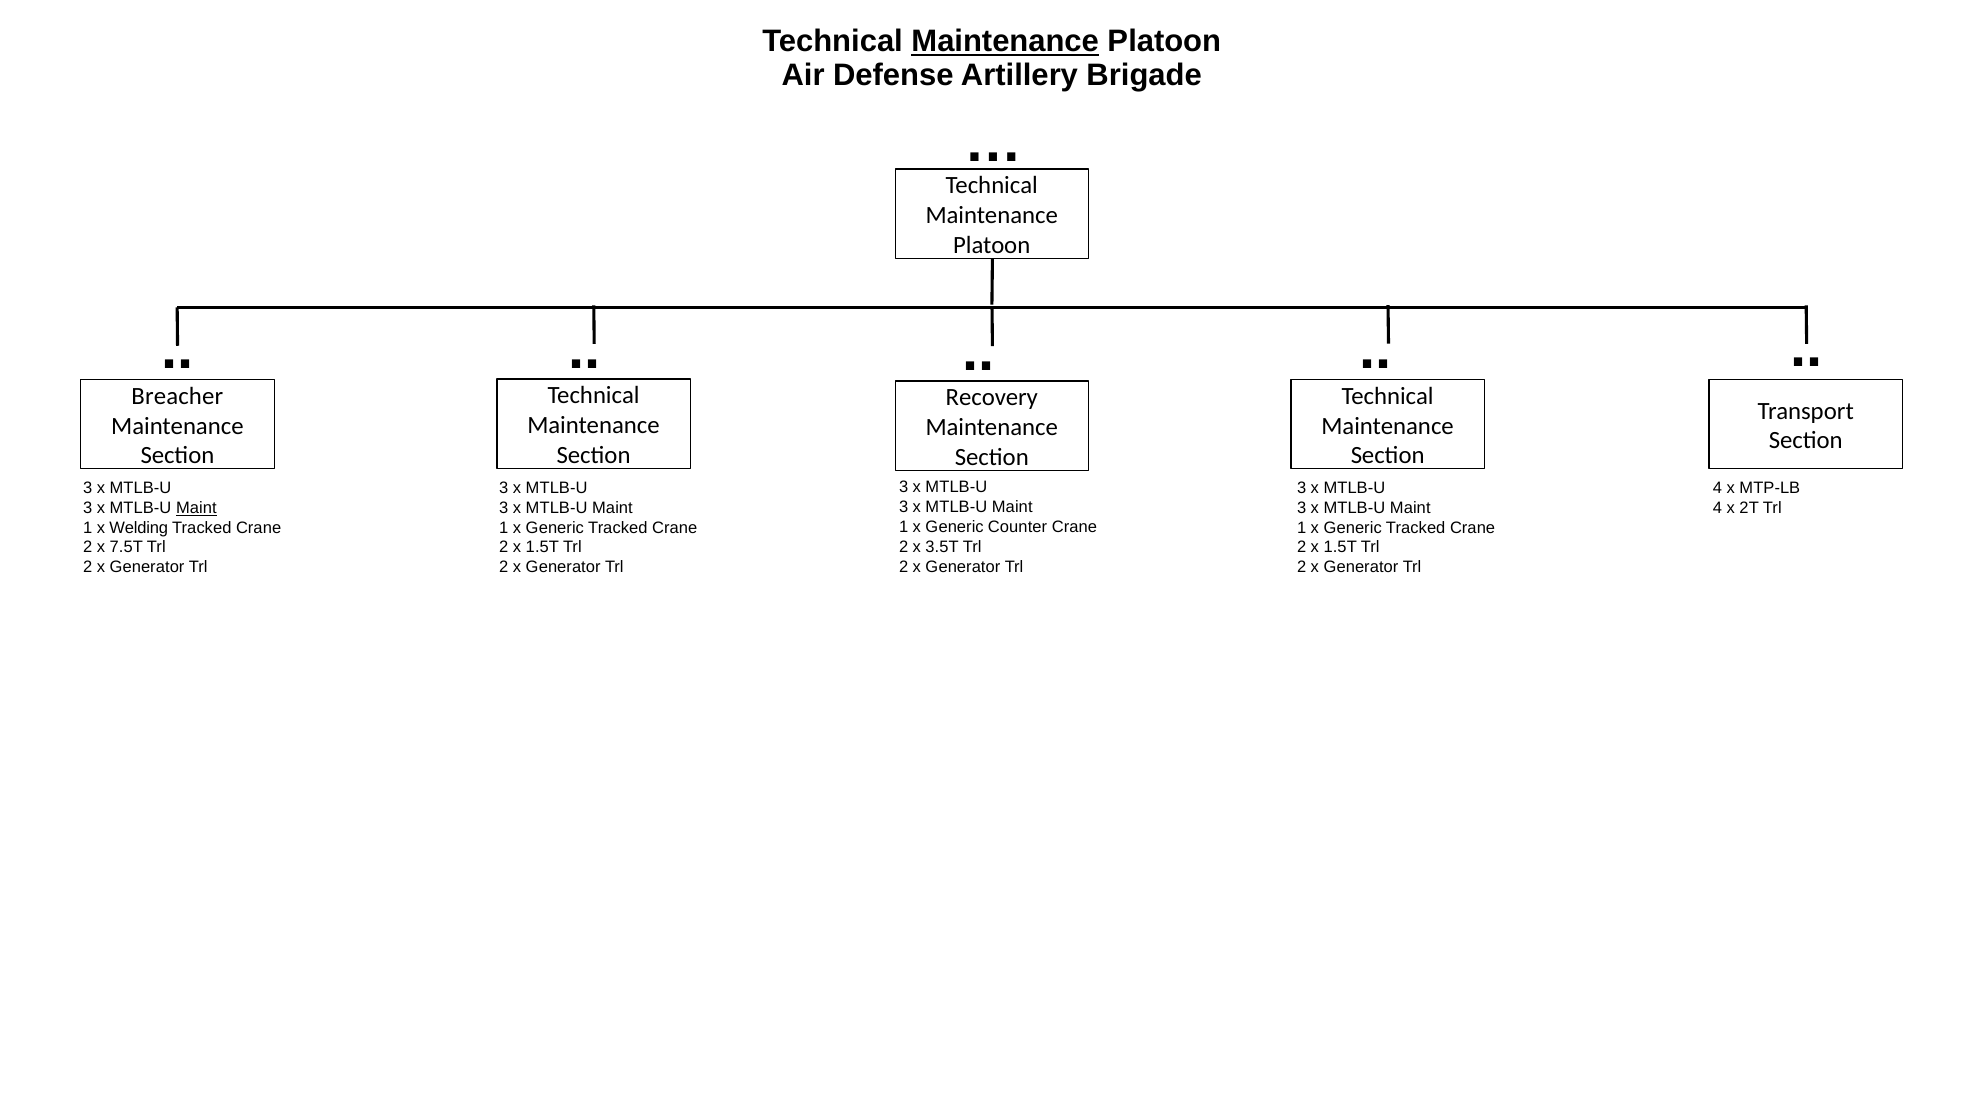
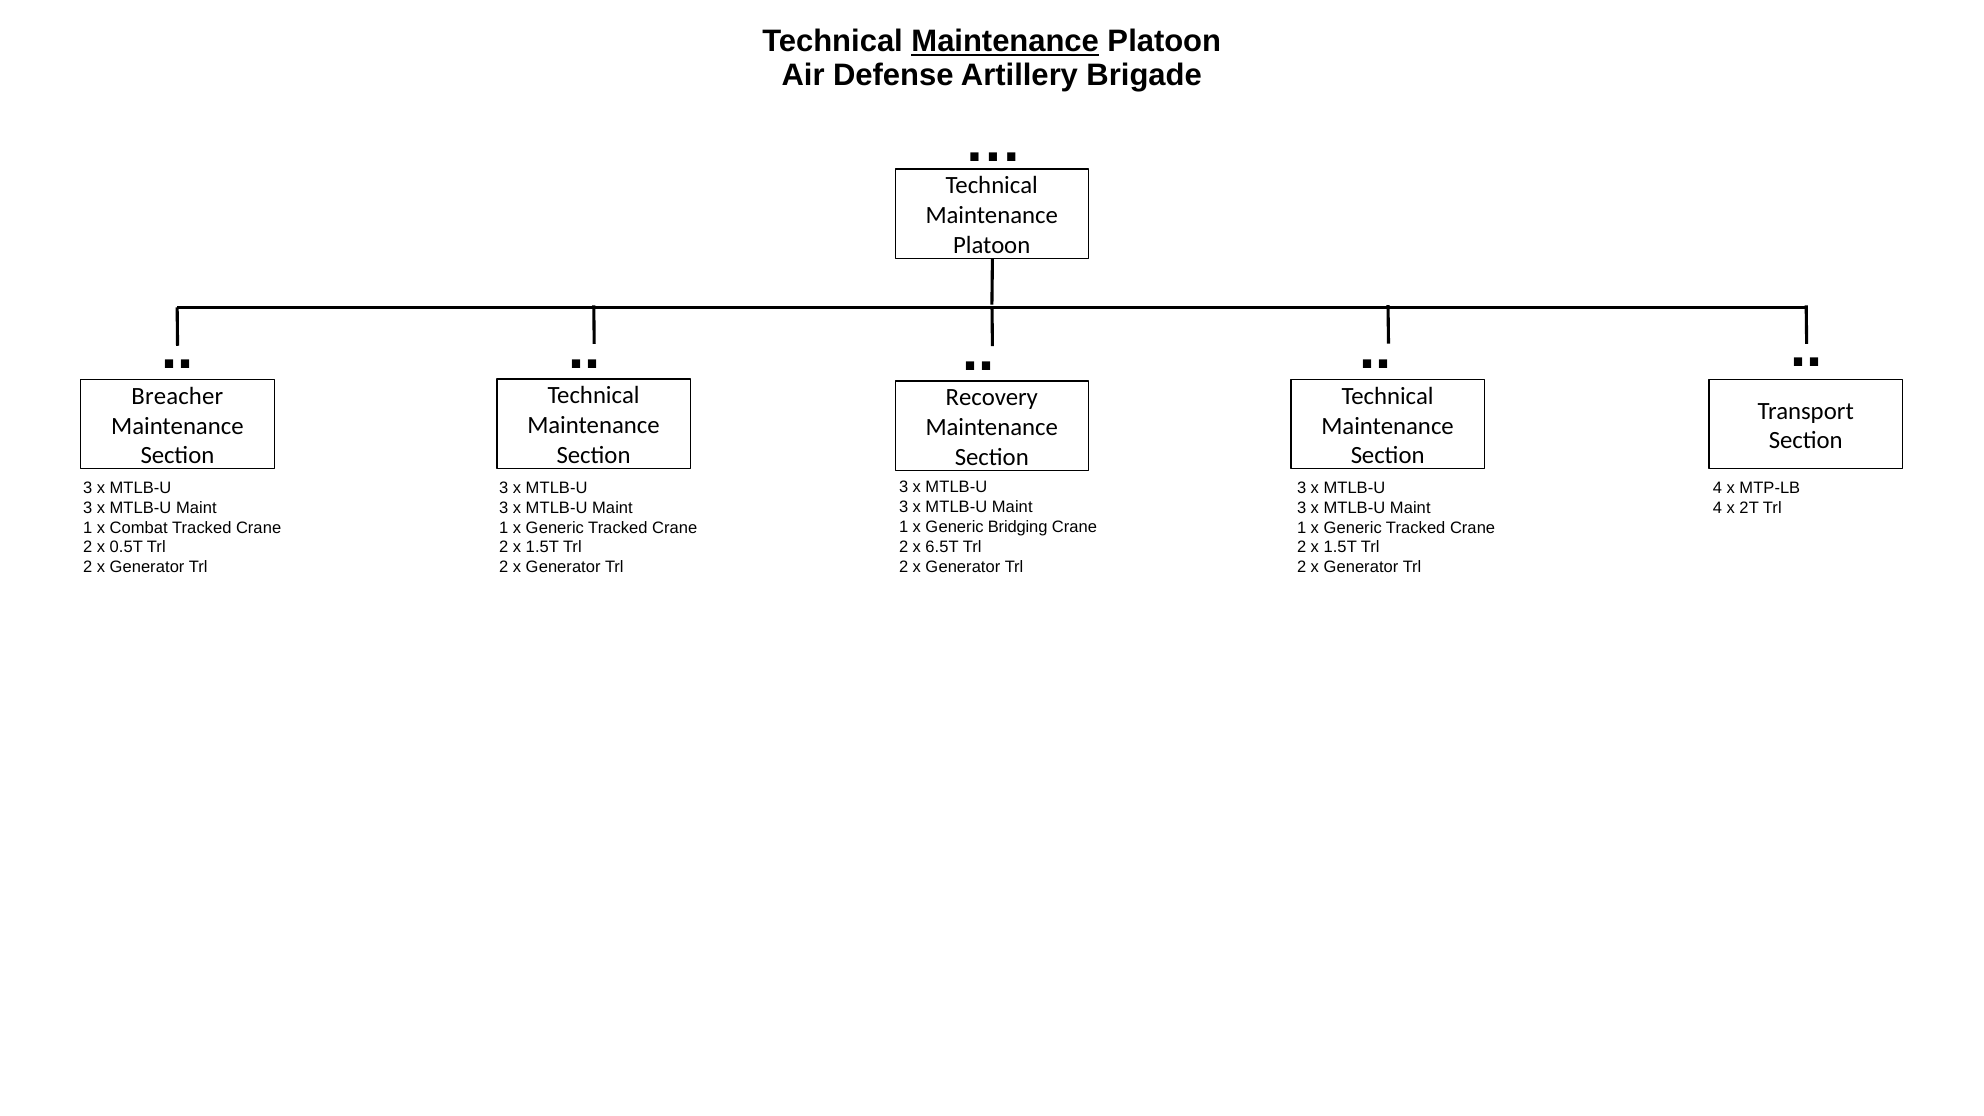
Maint underline: present -> none (196, 508)
Counter: Counter -> Bridging (1018, 527)
Welding: Welding -> Combat (139, 528)
3.5T: 3.5T -> 6.5T (942, 547)
7.5T: 7.5T -> 0.5T (126, 548)
